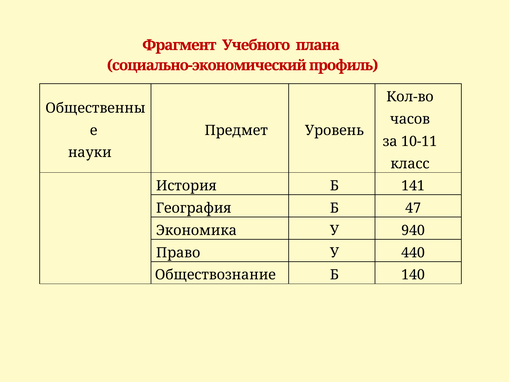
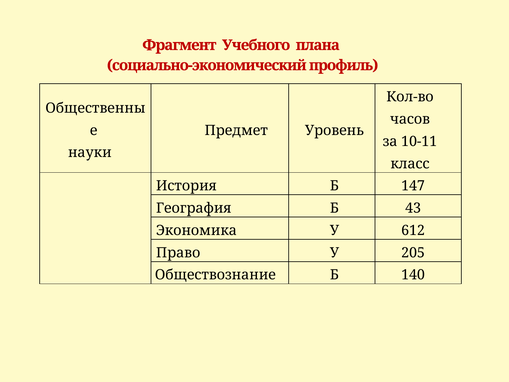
141: 141 -> 147 (413, 186)
47: 47 -> 43 (413, 208)
940: 940 -> 612 (413, 230)
440: 440 -> 205 (413, 253)
